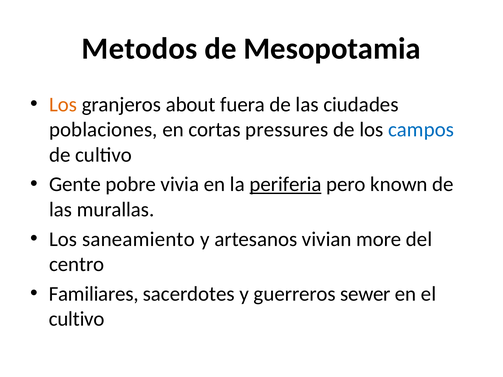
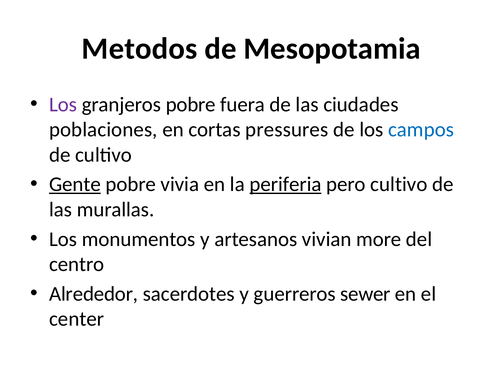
Los colour: orange -> purple (63, 105)
granjeros about: about -> pobre (191, 105)
Gente underline: none -> present (75, 185)
pero known: known -> cultivo (399, 185)
saneamiento: saneamiento -> monumentos (139, 239)
Familiares: Familiares -> Alrededor (94, 294)
cultivo: cultivo -> center (77, 319)
